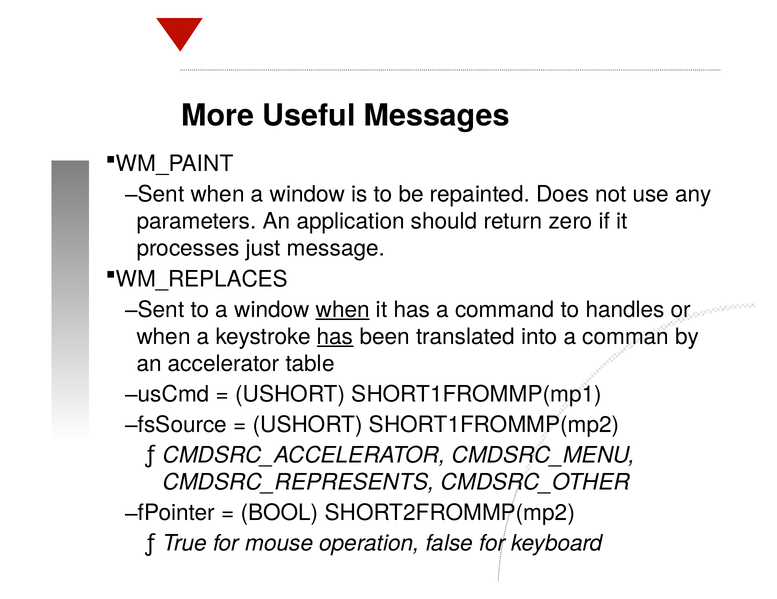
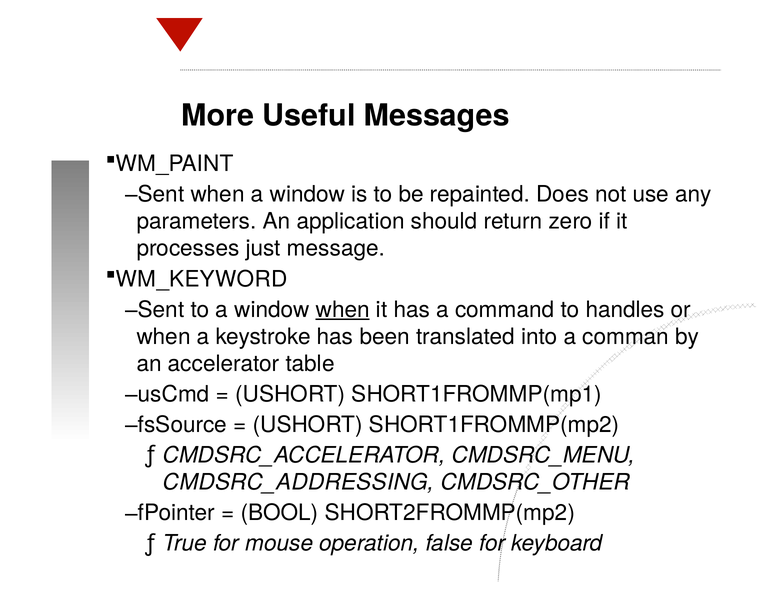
WM_REPLACES: WM_REPLACES -> WM_KEYWORD (202, 279)
has underline: present -> none (335, 337)
CMDSRC_REPRESENTS: CMDSRC_REPRESENTS -> CMDSRC_ADDRESSING (299, 482)
